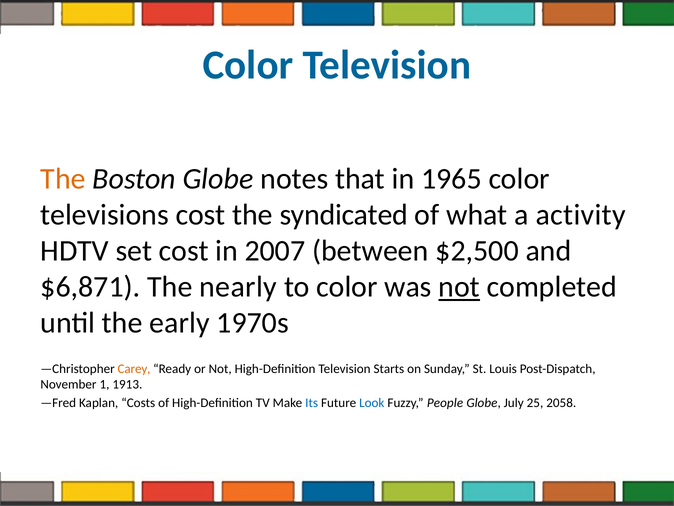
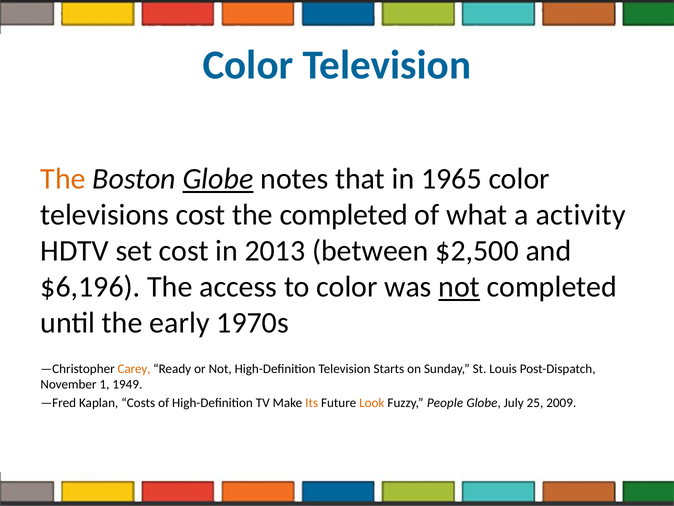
Globe underline: none -> present (218, 179)
the syndicated: syndicated -> completed (344, 215)
2007: 2007 -> 2013 (275, 251)
$6,871: $6,871 -> $6,196 (90, 287)
nearly: nearly -> access (238, 287)
1913: 1913 -> 1949 (127, 384)
Its colour: blue -> orange (312, 402)
Look colour: blue -> orange (372, 402)
2058: 2058 -> 2009 (561, 402)
